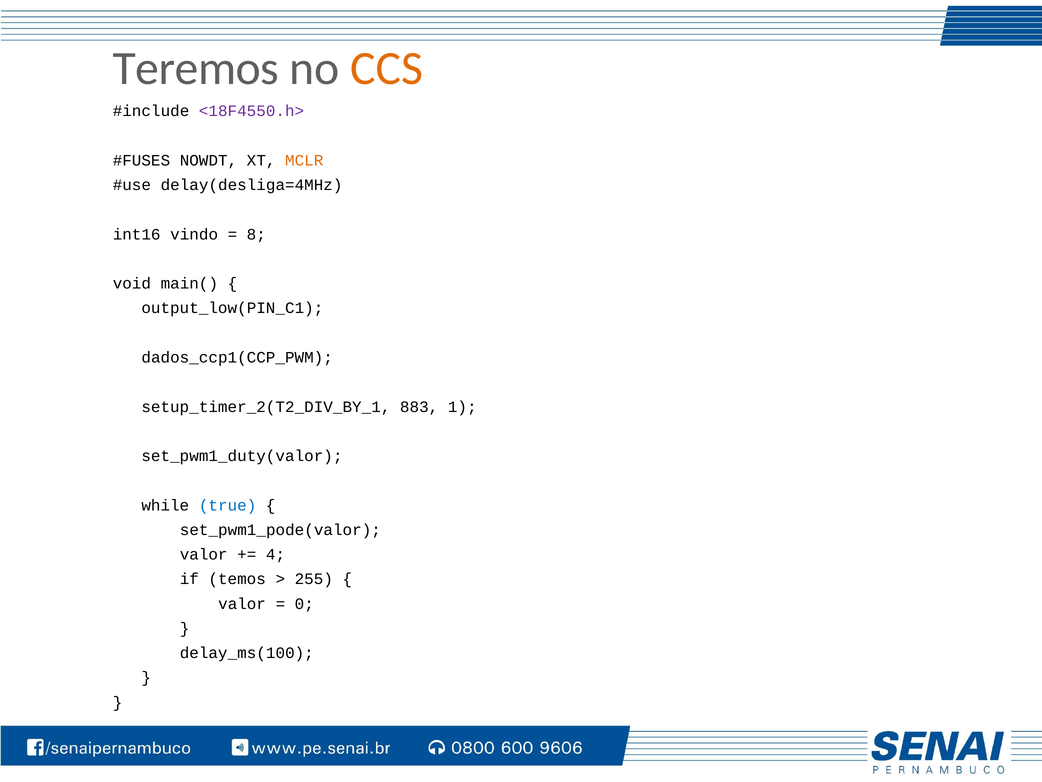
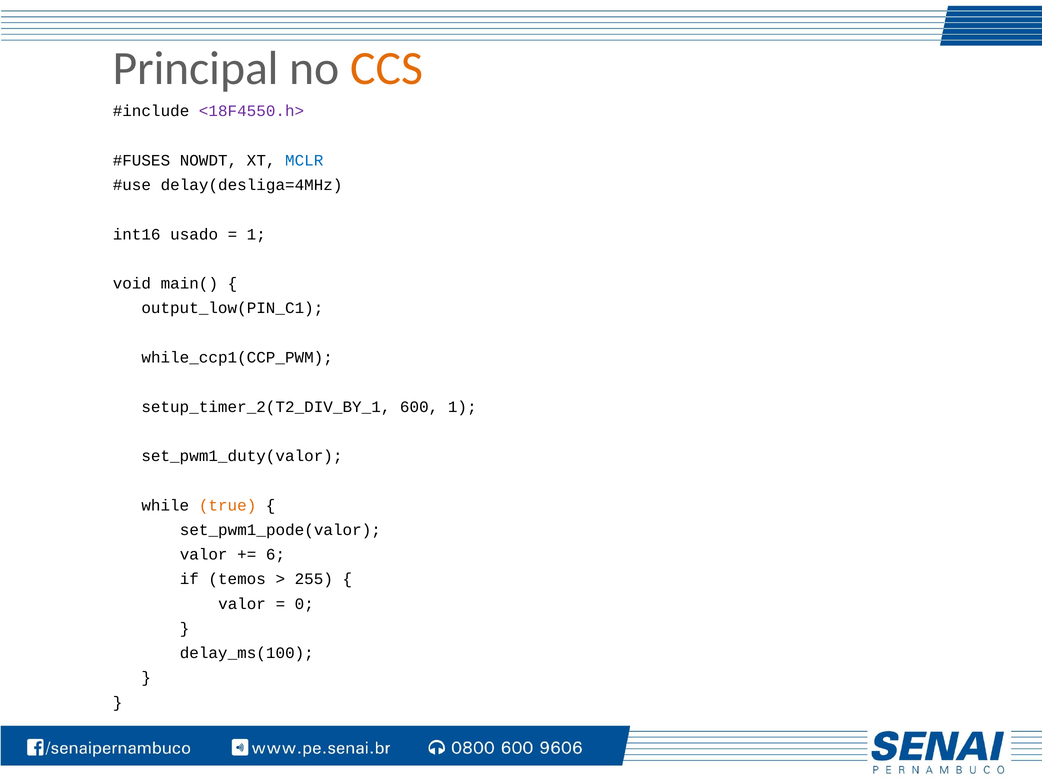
Teremos: Teremos -> Principal (196, 68)
MCLR colour: orange -> blue (304, 160)
vindo: vindo -> usado (194, 234)
8: 8 -> 1 (256, 234)
dados_ccp1(CCP_PWM: dados_ccp1(CCP_PWM -> while_ccp1(CCP_PWM (237, 357)
883: 883 -> 600 (419, 407)
true colour: blue -> orange (228, 505)
4: 4 -> 6 (275, 554)
